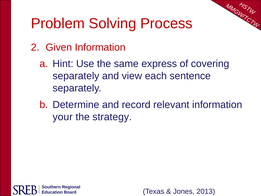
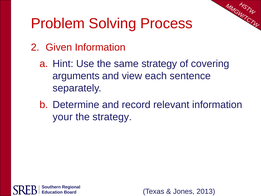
same express: express -> strategy (159, 64)
separately: separately -> arguments (76, 76)
